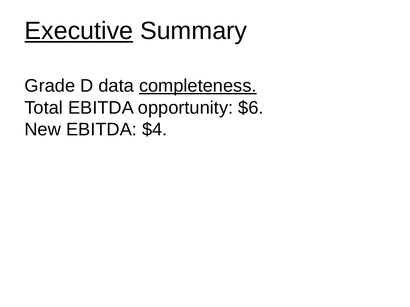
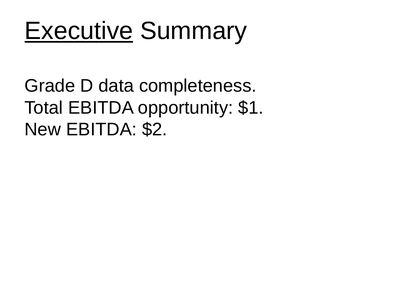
completeness underline: present -> none (198, 86)
$6: $6 -> $1 (251, 108)
$4: $4 -> $2 (155, 130)
